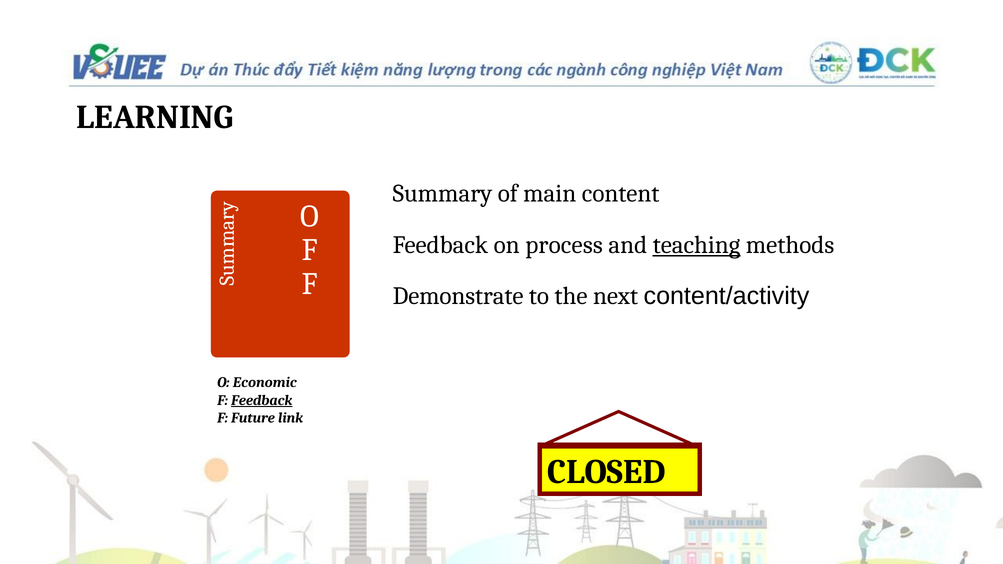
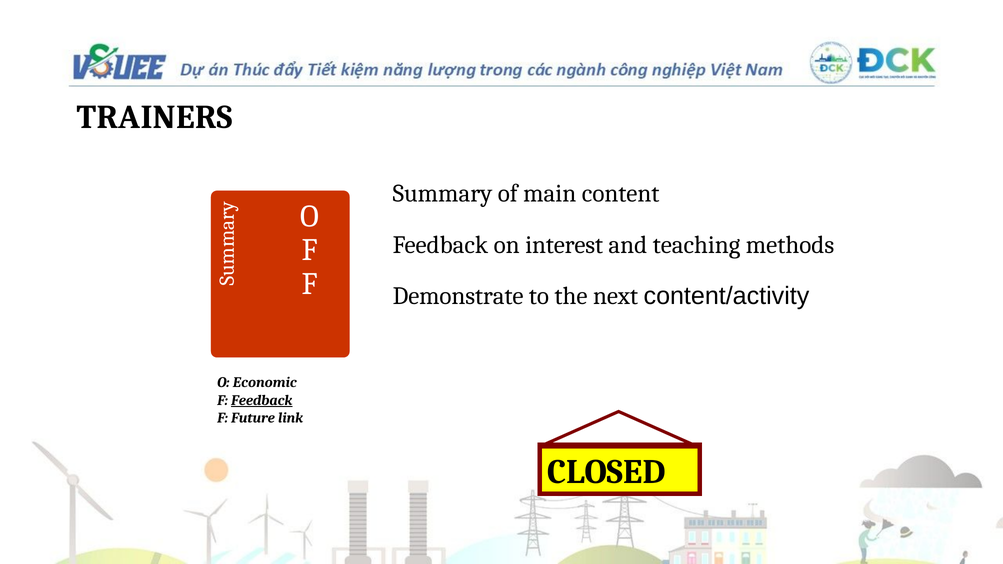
LEARNING: LEARNING -> TRAINERS (155, 117)
process: process -> interest (564, 245)
teaching underline: present -> none (697, 245)
